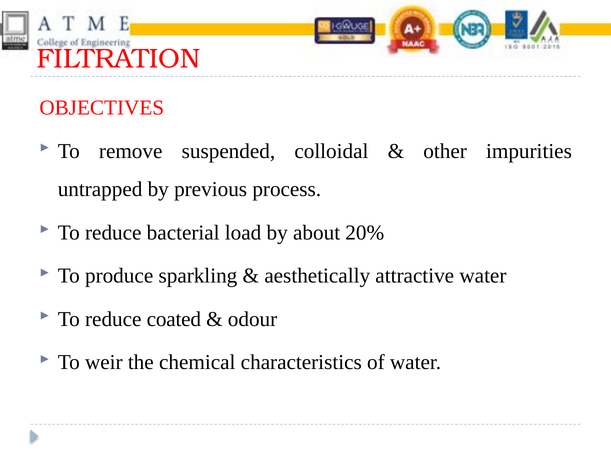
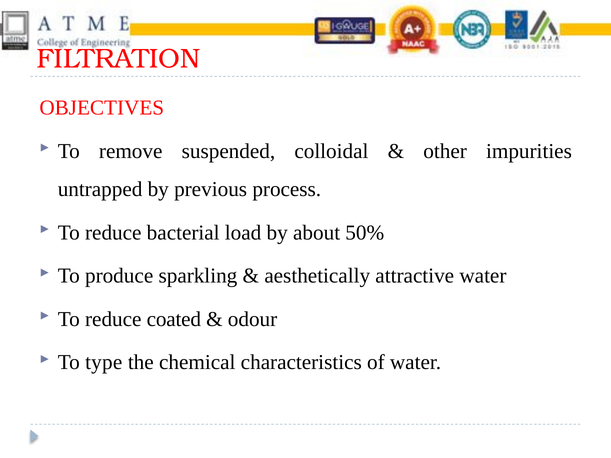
20%: 20% -> 50% (365, 233)
weir: weir -> type (104, 362)
